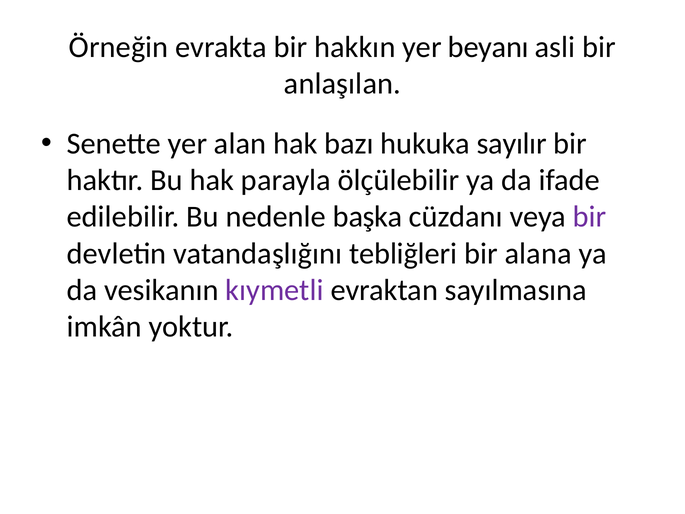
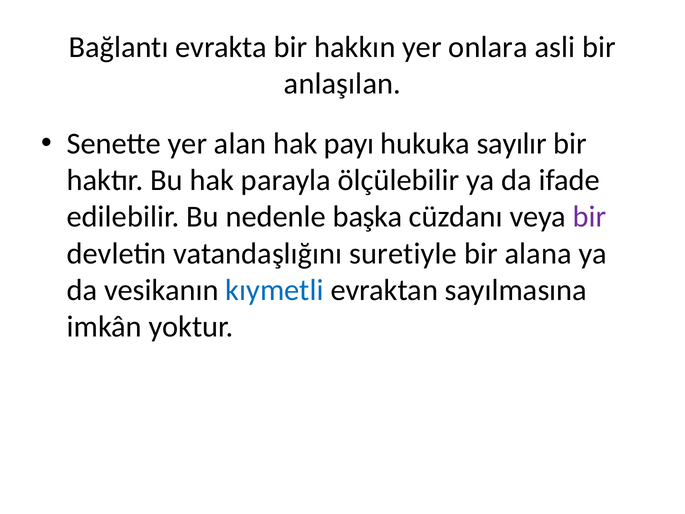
Örneğin: Örneğin -> Bağlantı (119, 47)
beyanı: beyanı -> onlara (488, 47)
bazı: bazı -> payı (349, 144)
tebliğleri: tebliğleri -> suretiyle (403, 253)
kıymetli colour: purple -> blue (275, 290)
